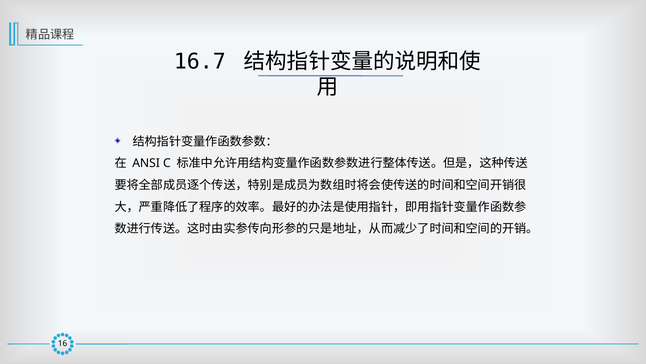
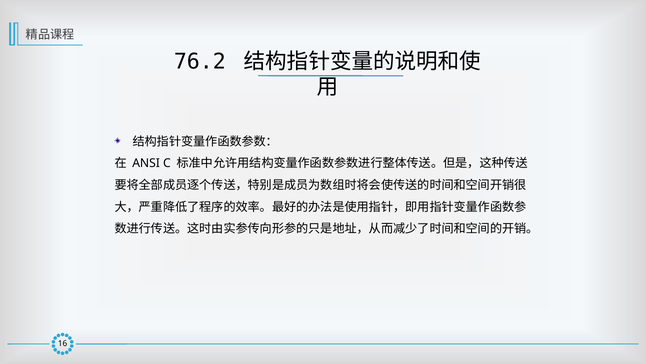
16.7: 16.7 -> 76.2 (200, 61)
